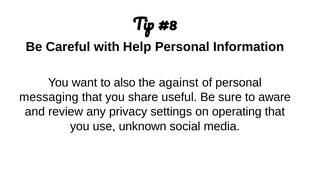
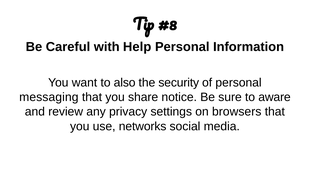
against: against -> security (179, 82)
useful: useful -> notice (179, 97)
operating: operating -> browsers (237, 111)
unknown: unknown -> networks (143, 126)
